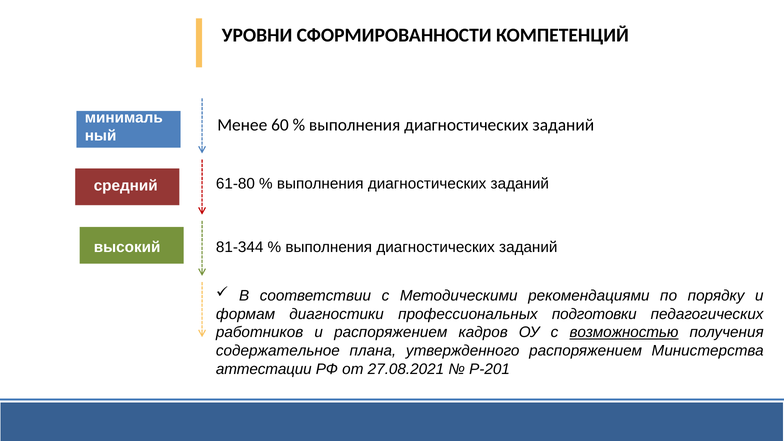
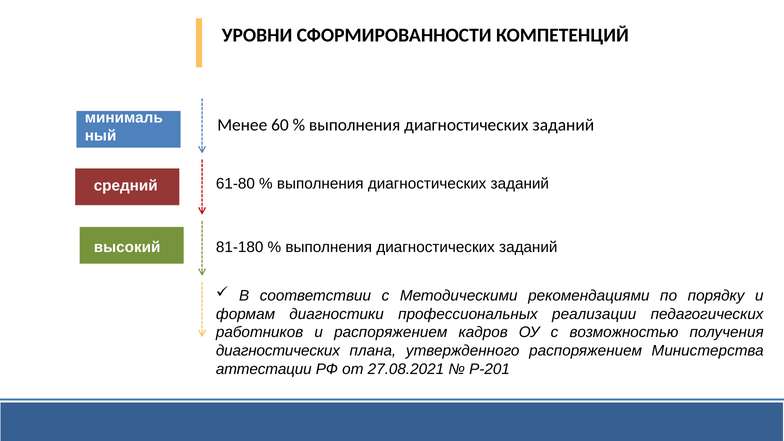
81-344: 81-344 -> 81-180 (240, 247)
подготовки: подготовки -> реализации (594, 314)
возможностью underline: present -> none (624, 332)
содержательное: содержательное -> диагностических (278, 351)
